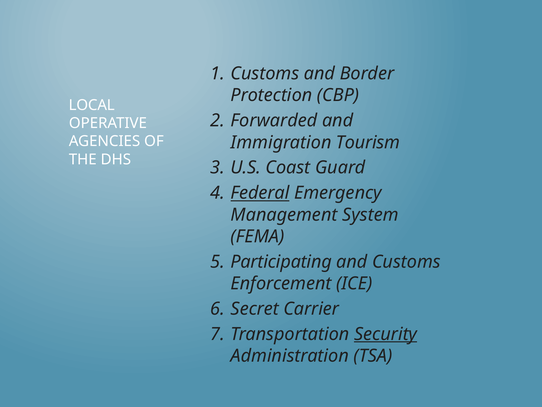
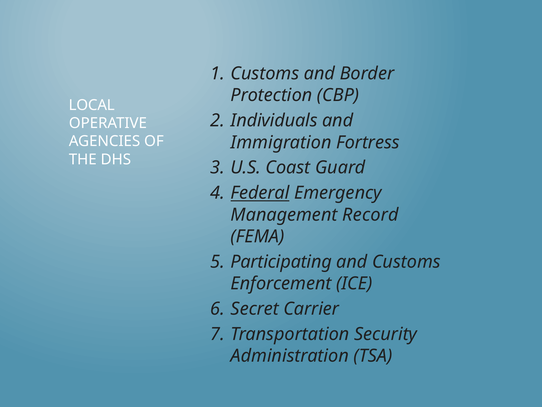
Forwarded: Forwarded -> Individuals (274, 121)
Tourism: Tourism -> Fortress (368, 142)
System: System -> Record (370, 214)
Security underline: present -> none (386, 334)
